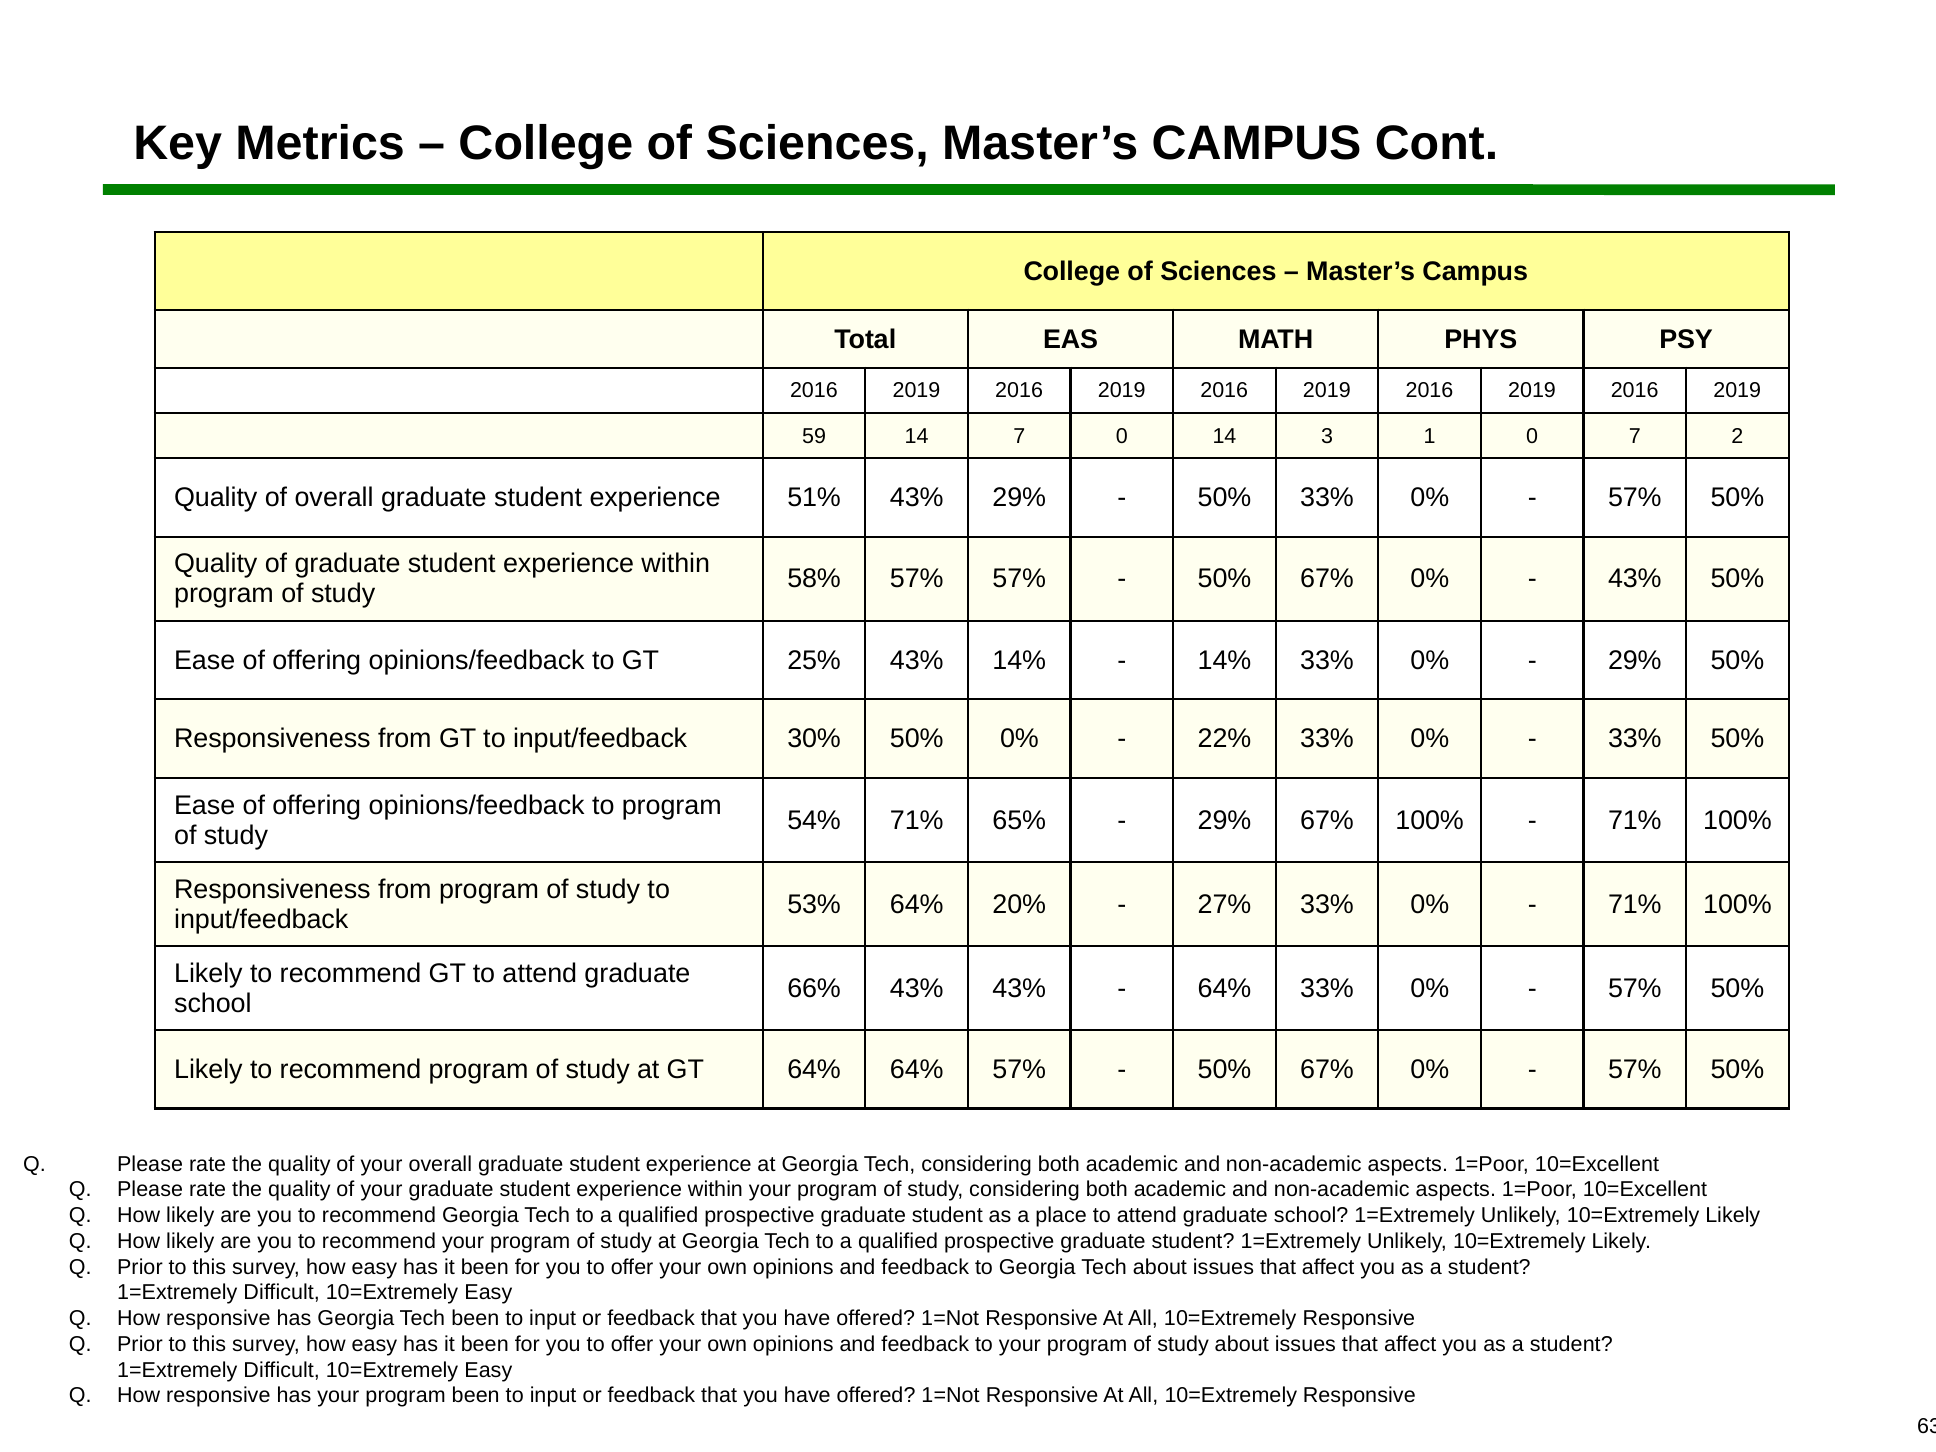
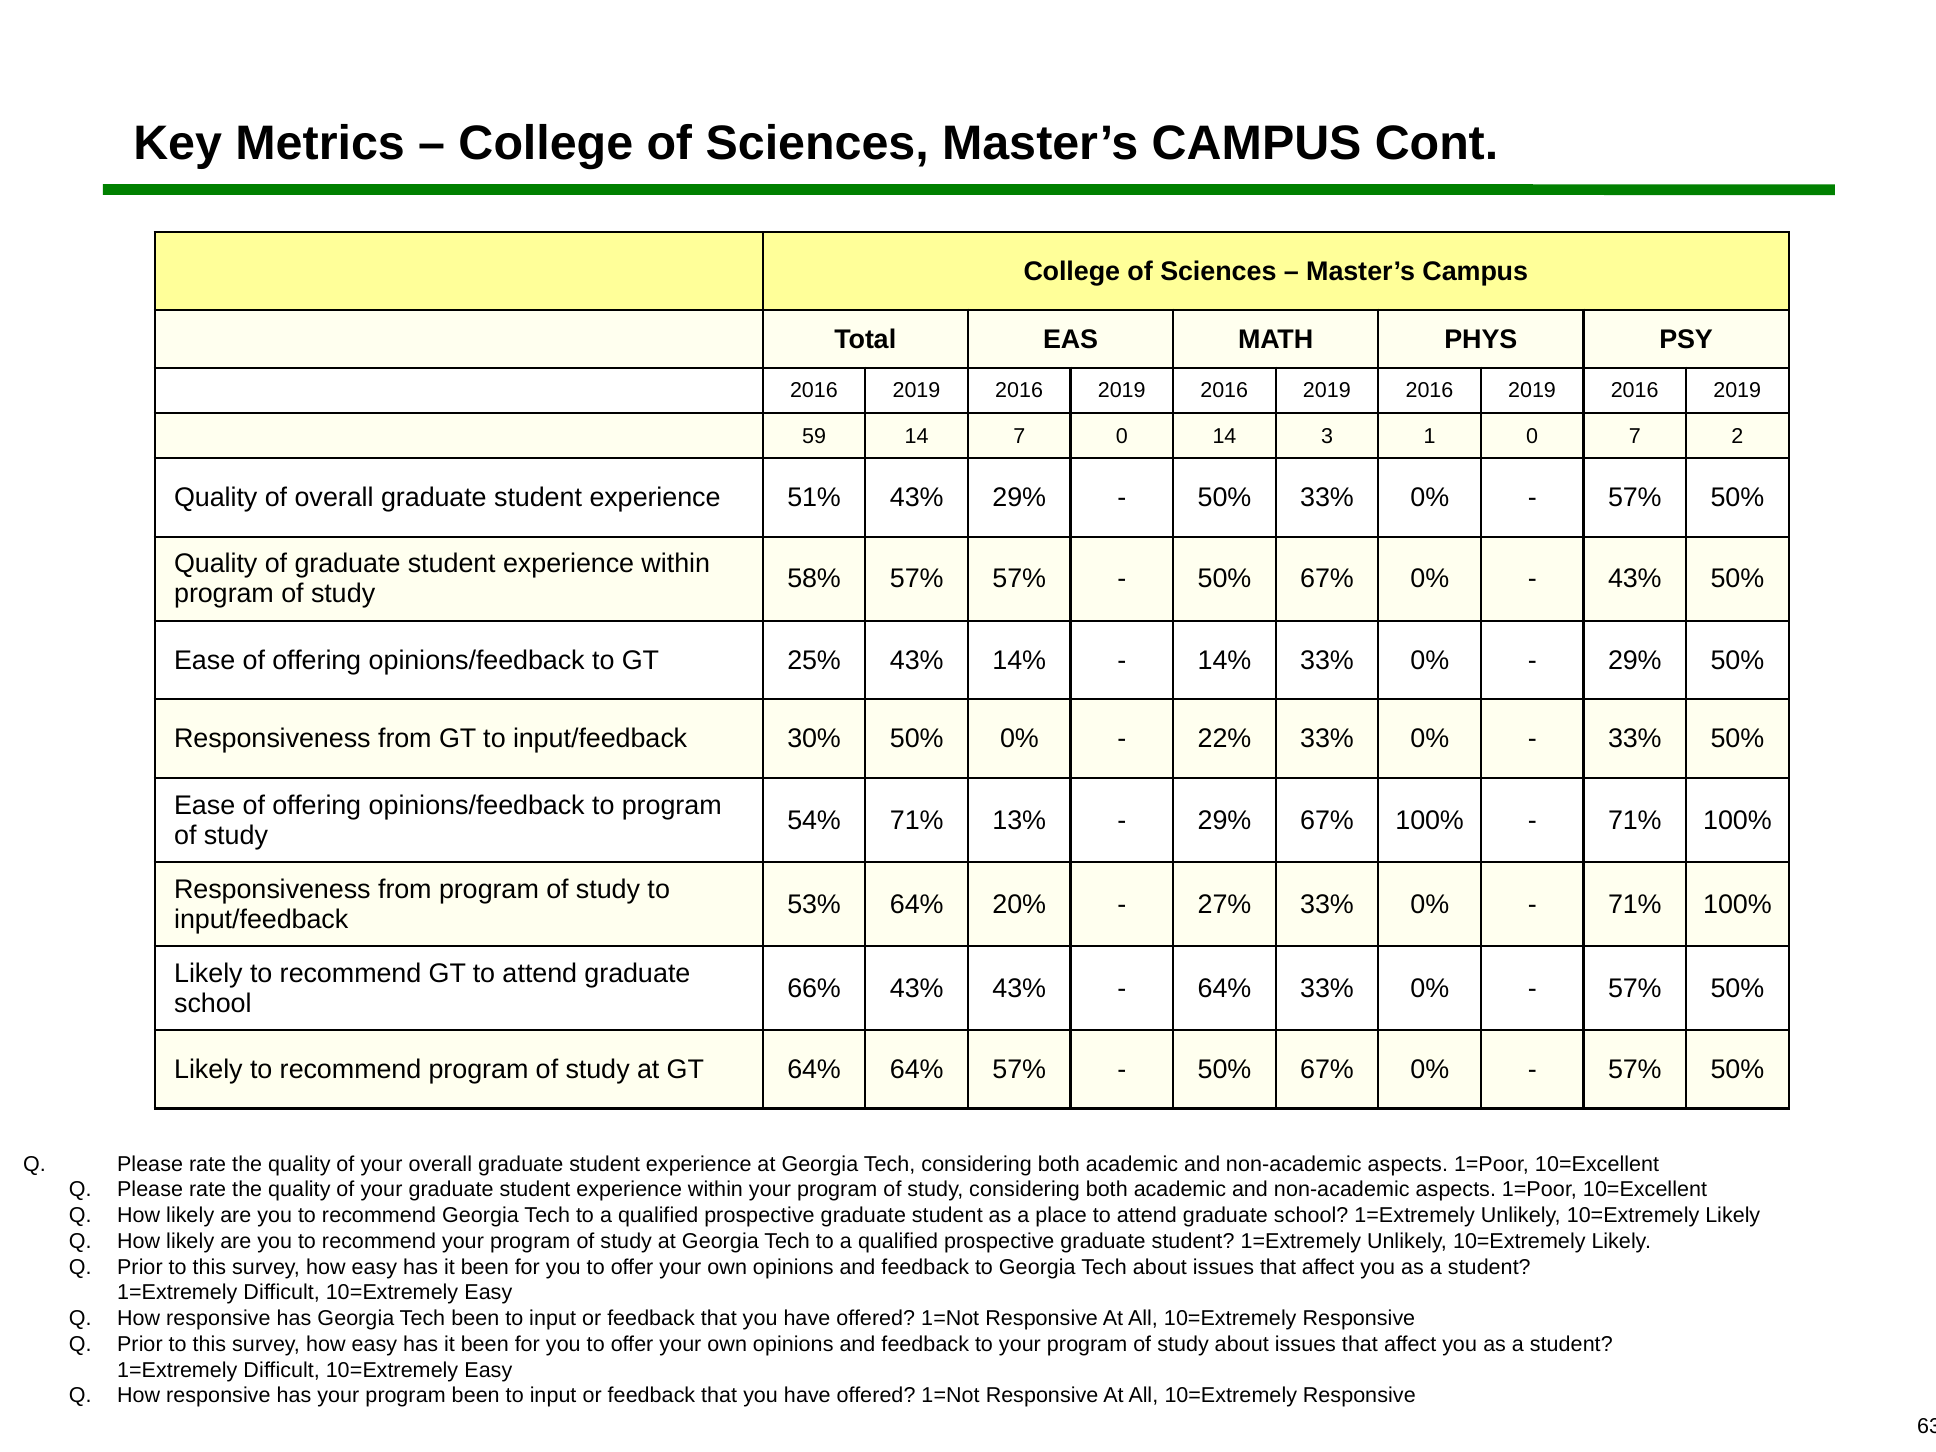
65%: 65% -> 13% (1019, 820)
